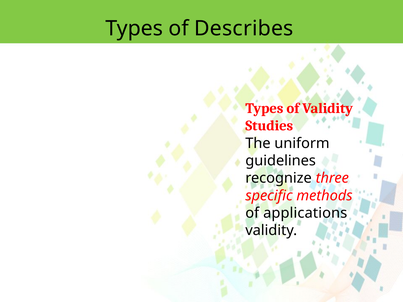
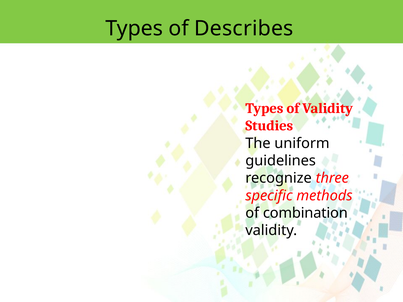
applications: applications -> combination (305, 213)
